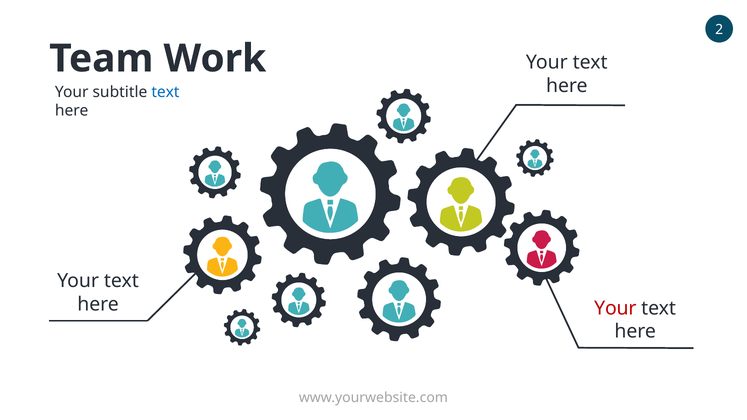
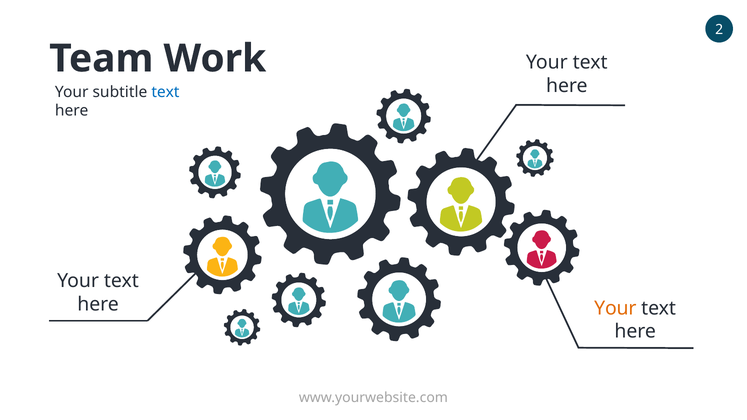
Your colour: red -> orange (615, 308)
